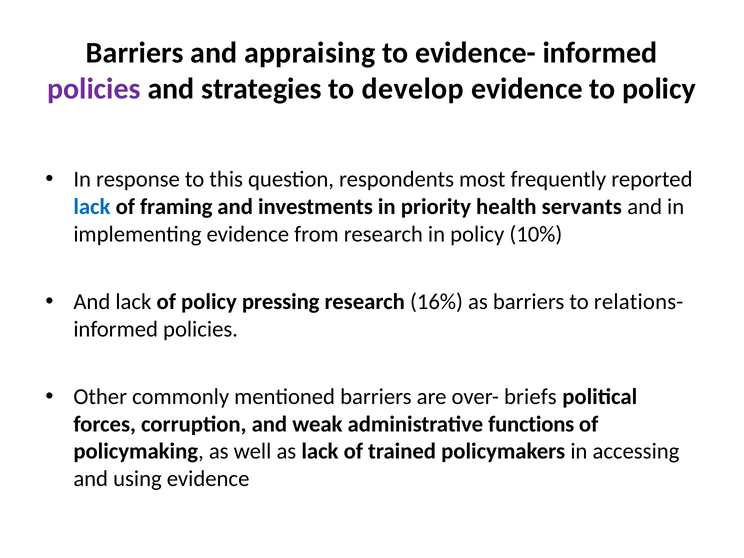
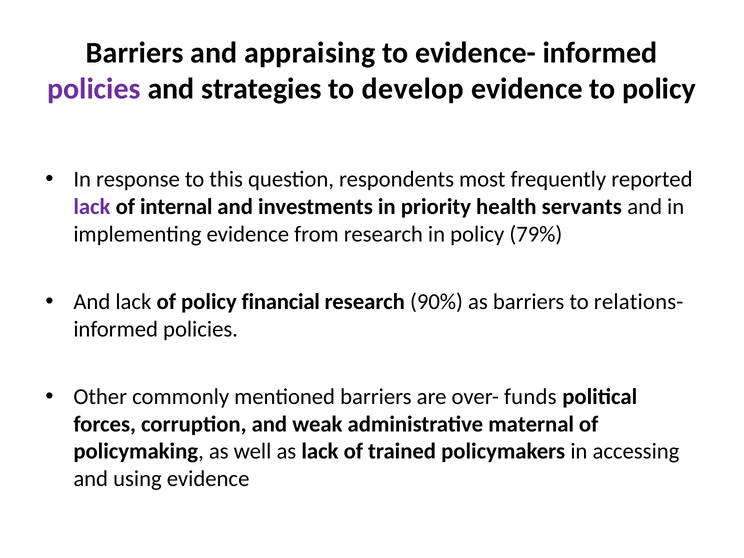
lack colour: blue -> purple (92, 207)
framing: framing -> internal (176, 207)
10%: 10% -> 79% (536, 234)
pressing: pressing -> financial (281, 302)
16%: 16% -> 90% (437, 302)
briefs: briefs -> funds (530, 397)
functions: functions -> maternal (531, 424)
